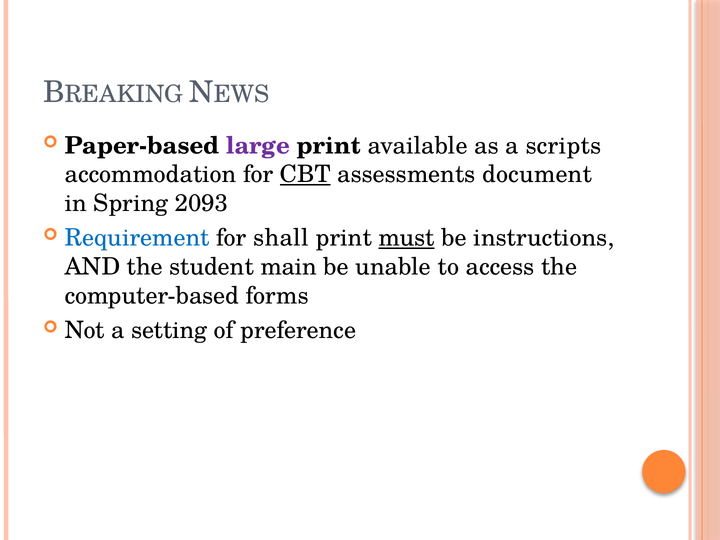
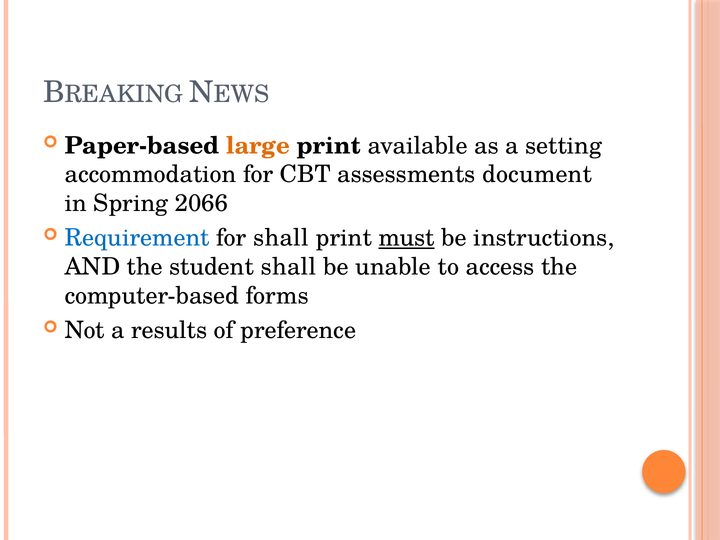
large colour: purple -> orange (258, 146)
scripts: scripts -> setting (564, 146)
CBT underline: present -> none (305, 174)
2093: 2093 -> 2066 (201, 203)
student main: main -> shall (289, 267)
setting: setting -> results (169, 330)
